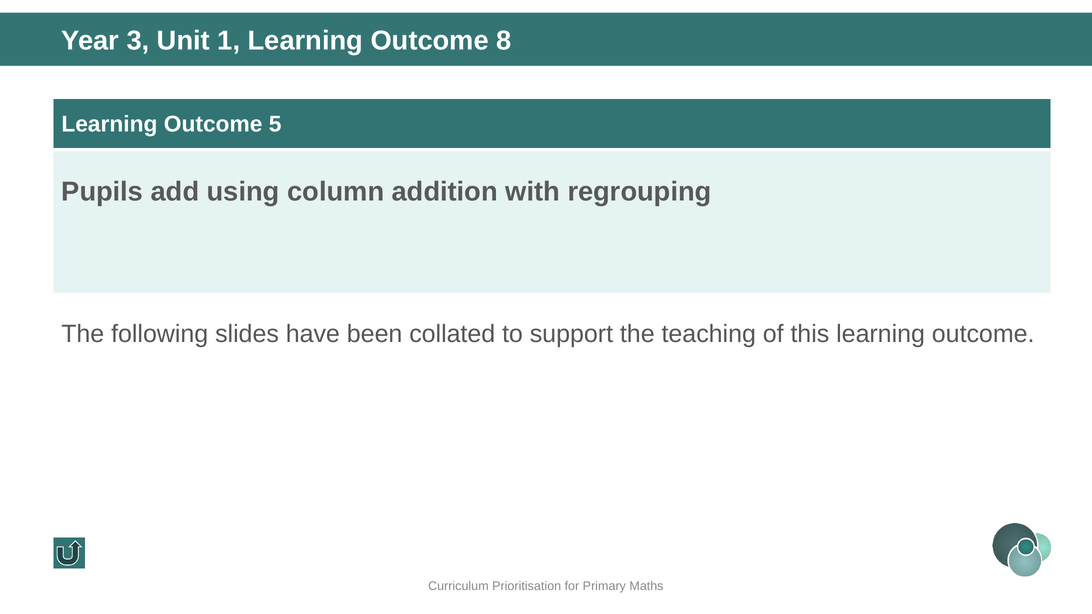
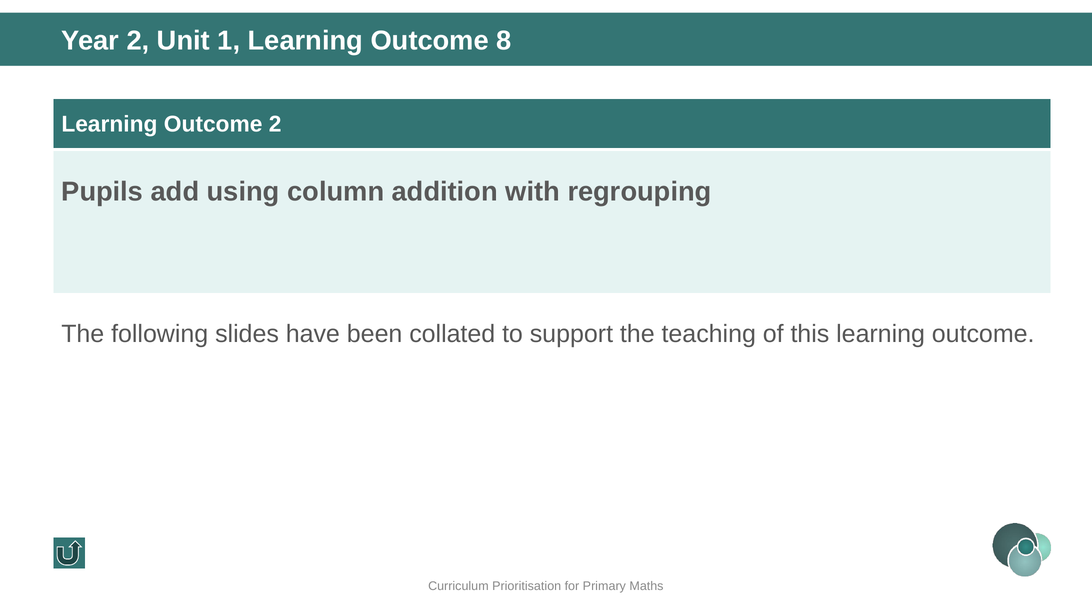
Year 3: 3 -> 2 (138, 41)
Outcome 5: 5 -> 2 (275, 124)
